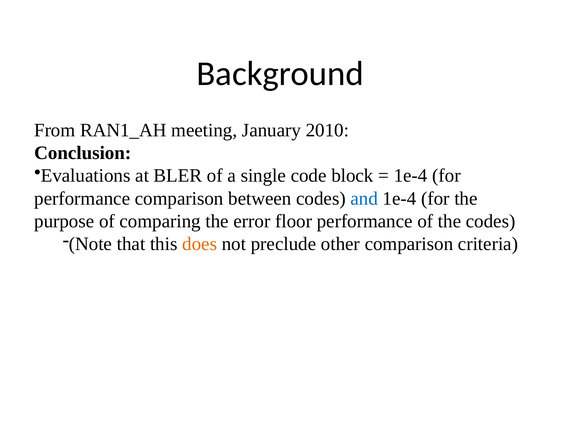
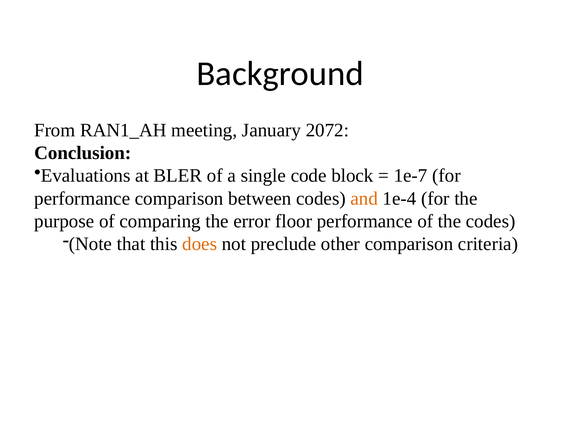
2010: 2010 -> 2072 (327, 130)
1e-4: 1e-4 -> 1e-7 (411, 176)
and colour: blue -> orange (364, 199)
